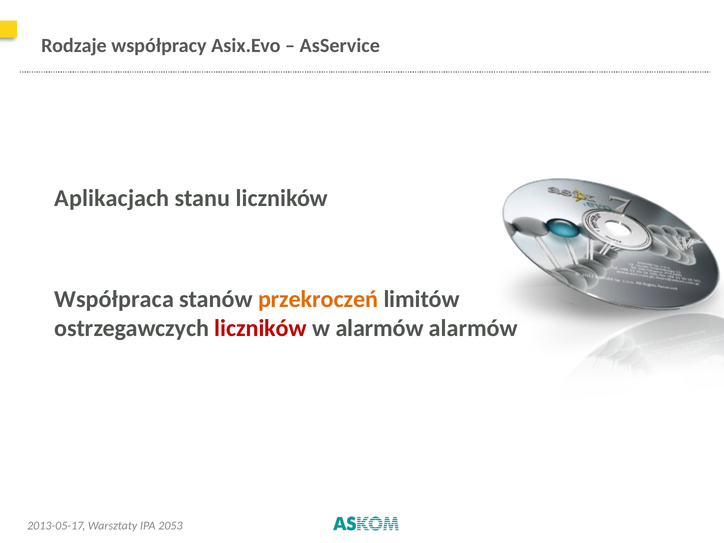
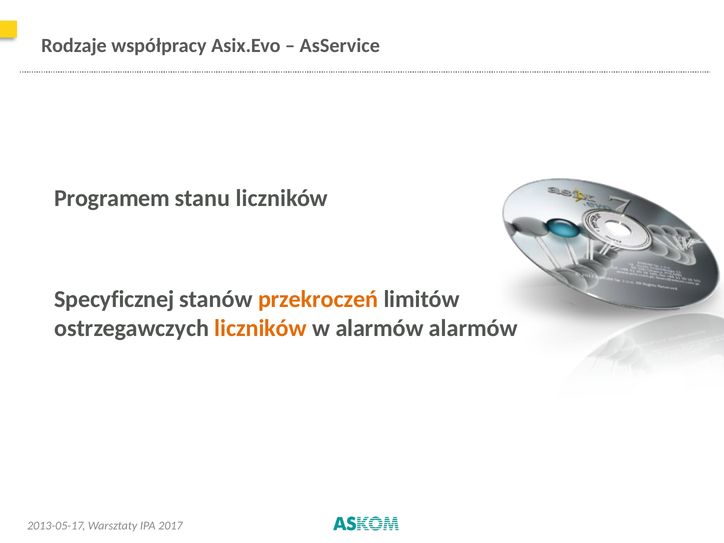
Aplikacjach: Aplikacjach -> Programem (112, 198)
Współpraca: Współpraca -> Specyficznej (114, 299)
liczników colour: red -> orange (261, 328)
2053: 2053 -> 2017 (170, 526)
